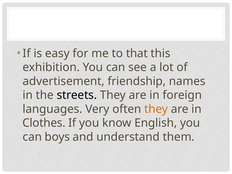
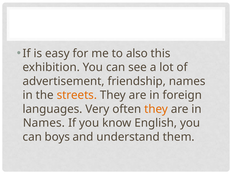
that: that -> also (137, 53)
streets colour: black -> orange (77, 95)
Clothes: Clothes -> Names (44, 123)
